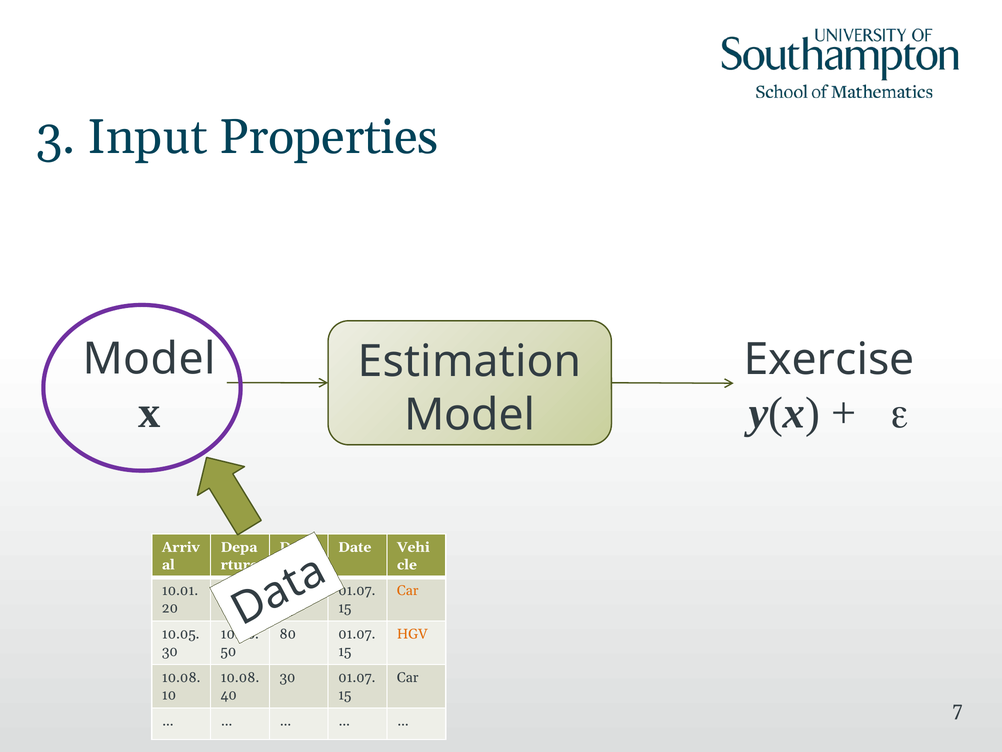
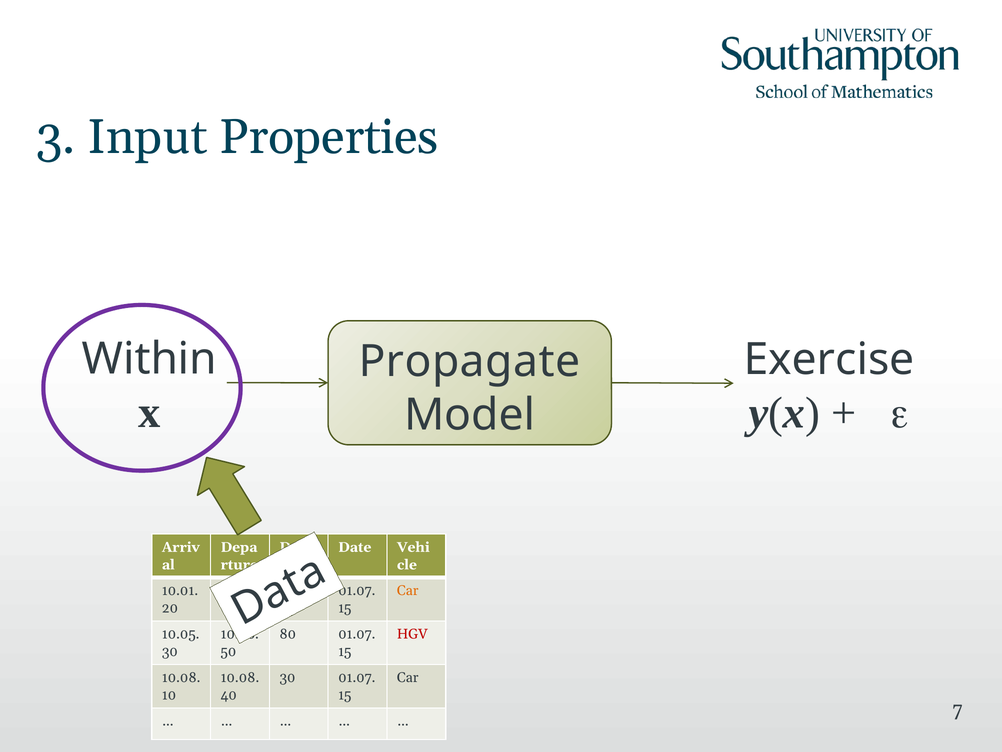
Model: Model -> Within (149, 359)
Estimation: Estimation -> Propagate (469, 361)
HGV colour: orange -> red (412, 634)
